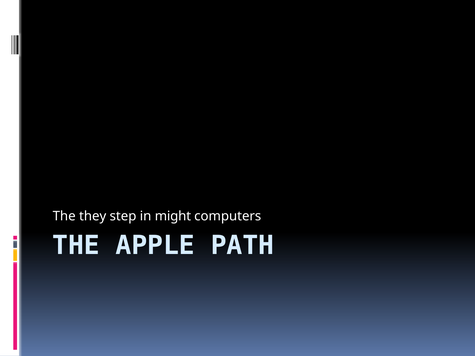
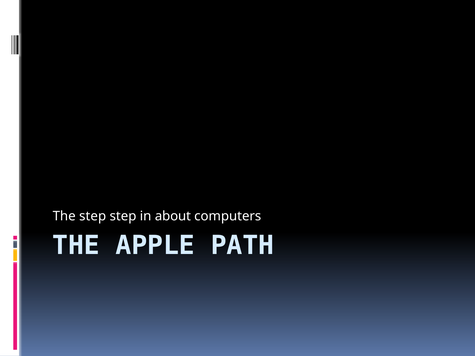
The they: they -> step (93, 216)
might: might -> about (173, 216)
